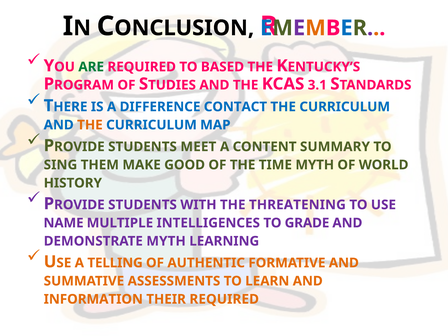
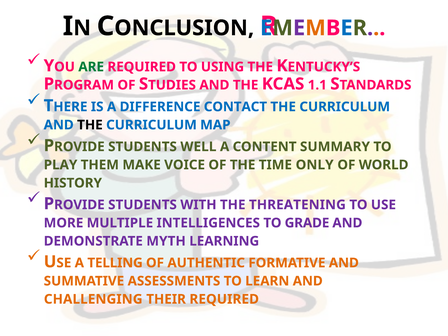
BASED: BASED -> USING (223, 67)
3.1: 3.1 -> 1.1 (317, 85)
THE colour: orange -> black (90, 125)
MEET: MEET -> WELL (198, 147)
SING: SING -> PLAY (61, 165)
GOOD: GOOD -> VOICE (185, 165)
TIME MYTH: MYTH -> ONLY (315, 165)
NAME: NAME -> MORE (63, 223)
INFORMATION: INFORMATION -> CHALLENGING (93, 299)
